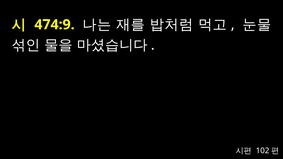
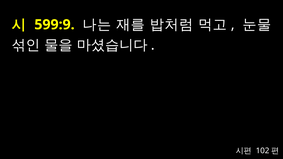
474:9: 474:9 -> 599:9 (54, 25)
